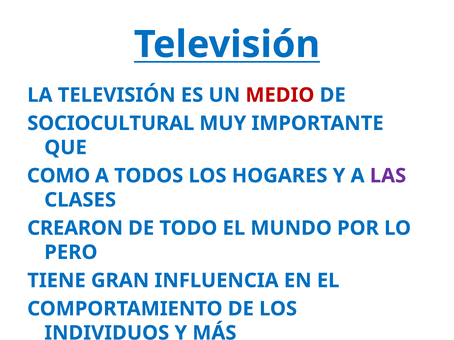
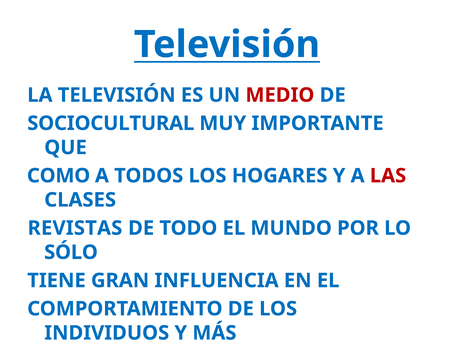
LAS colour: purple -> red (388, 176)
CREARON: CREARON -> REVISTAS (75, 228)
PERO: PERO -> SÓLO (71, 253)
